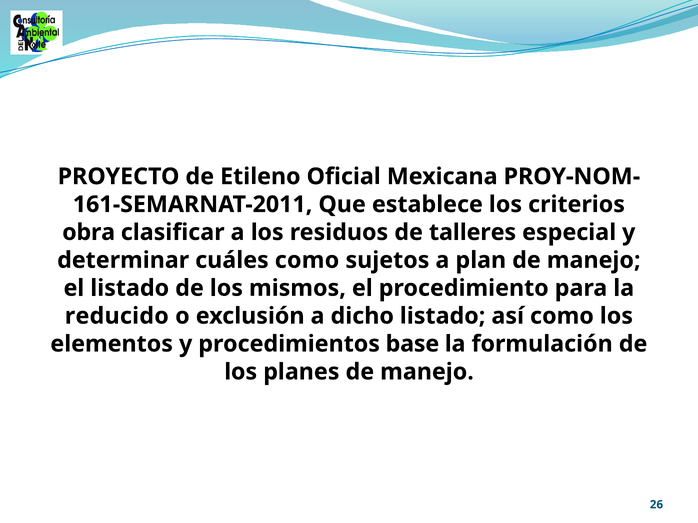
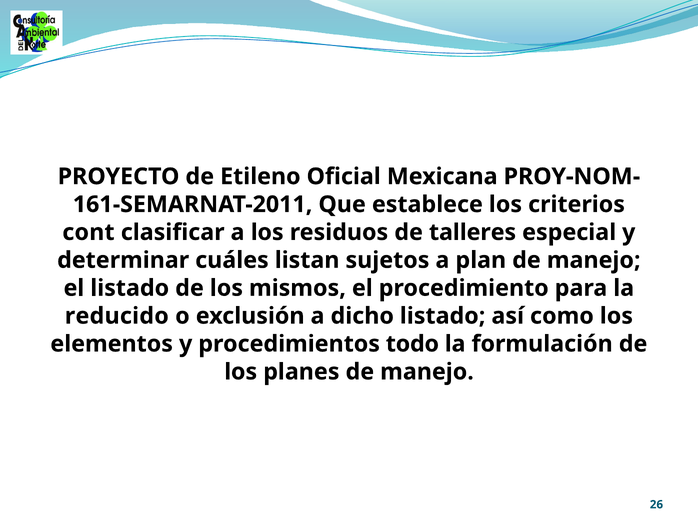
obra: obra -> cont (88, 233)
cuáles como: como -> listan (307, 260)
base: base -> todo (412, 344)
